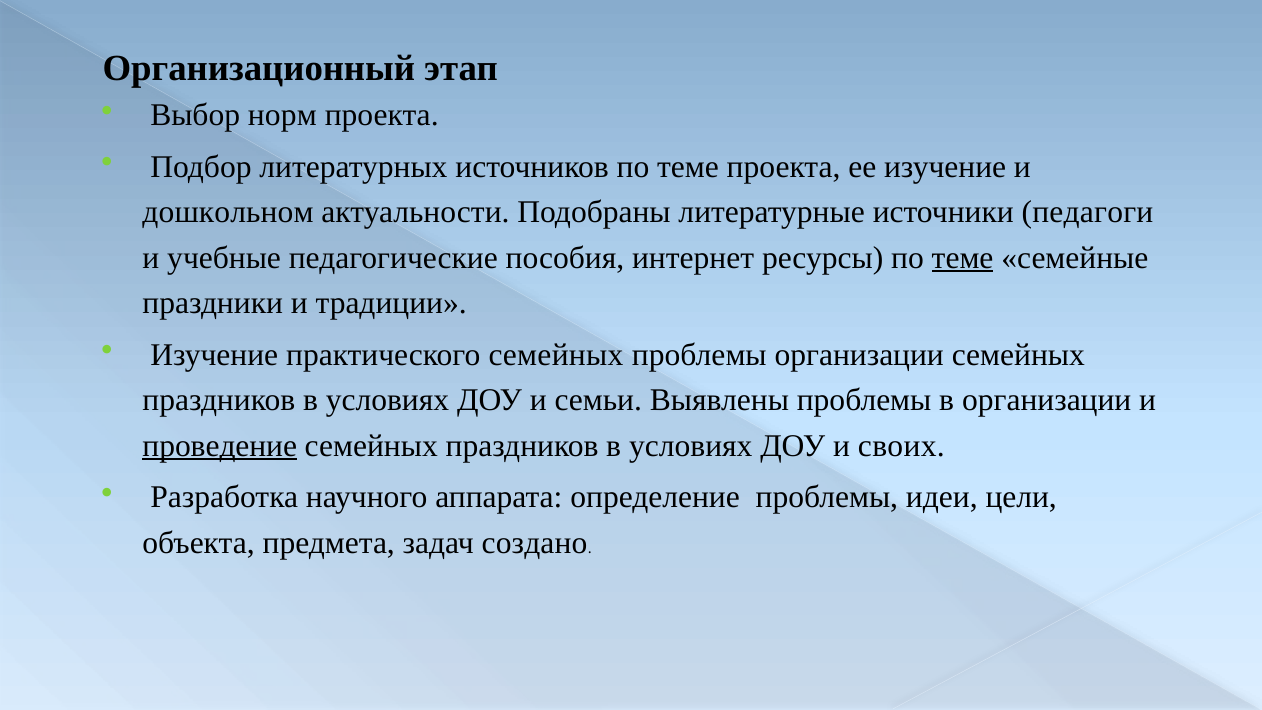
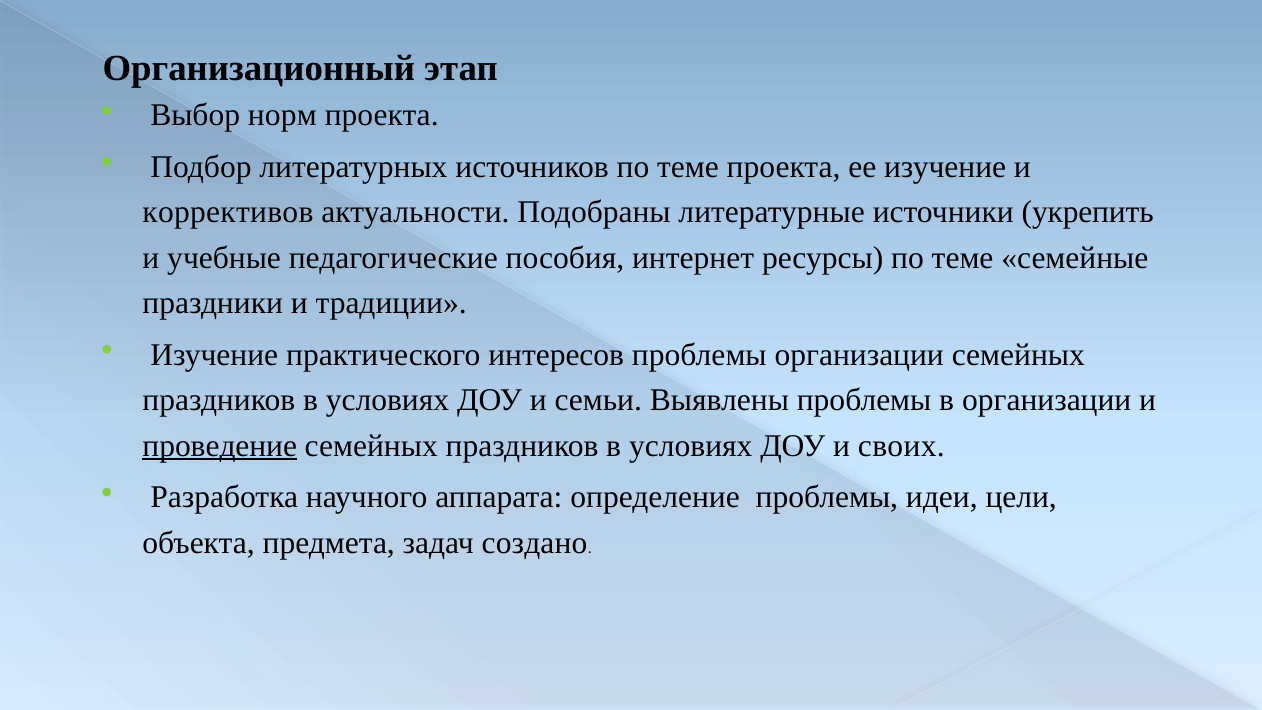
дошкольном: дошкольном -> коррективов (228, 212)
педагоги: педагоги -> укрепить (1088, 212)
теме underline: present -> none (963, 258)
практического семейных: семейных -> интересов (556, 355)
